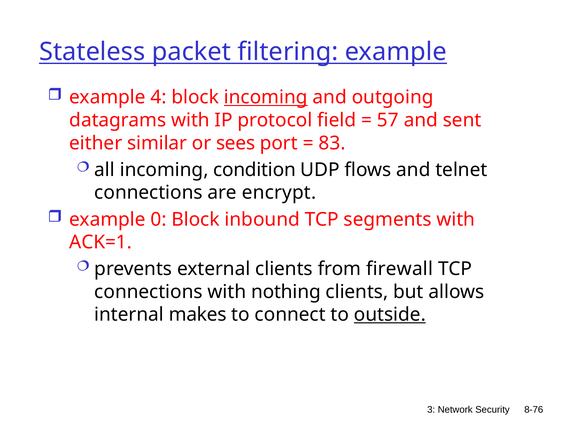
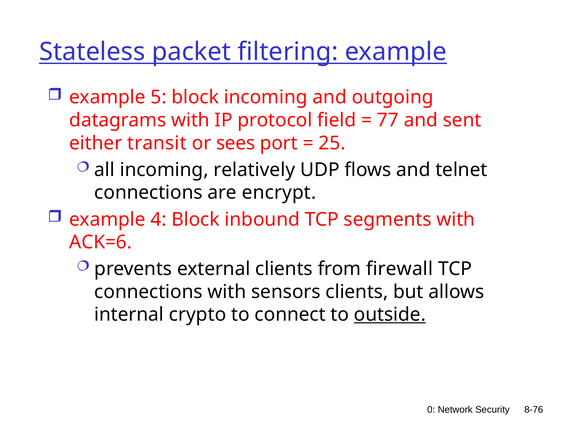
4: 4 -> 5 (159, 97)
incoming underline: present -> none (266, 97)
57: 57 -> 77 (388, 120)
similar: similar -> transit (157, 143)
83: 83 -> 25 (332, 143)
condition: condition -> relatively (254, 170)
0: 0 -> 4 (159, 219)
ACK=1: ACK=1 -> ACK=6 (101, 242)
nothing: nothing -> sensors (286, 292)
makes: makes -> crypto (198, 315)
3: 3 -> 0 (431, 410)
